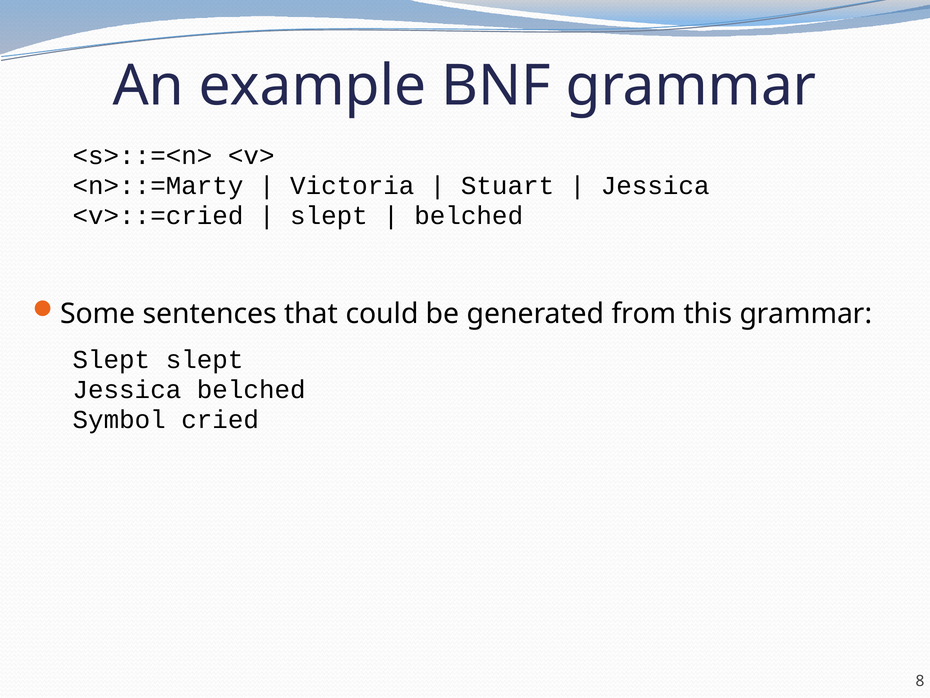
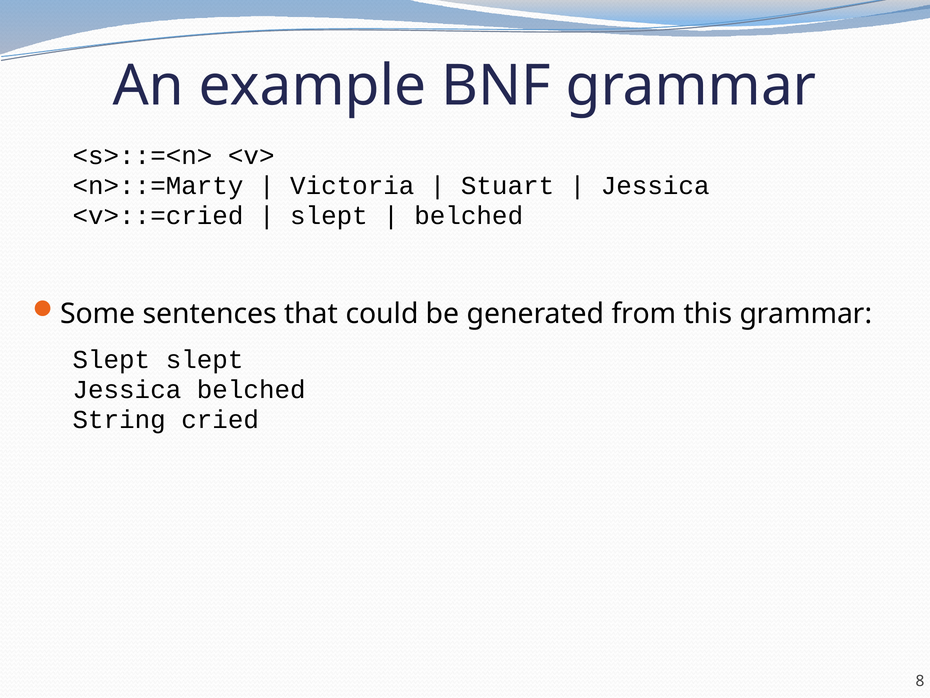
Symbol: Symbol -> String (119, 419)
